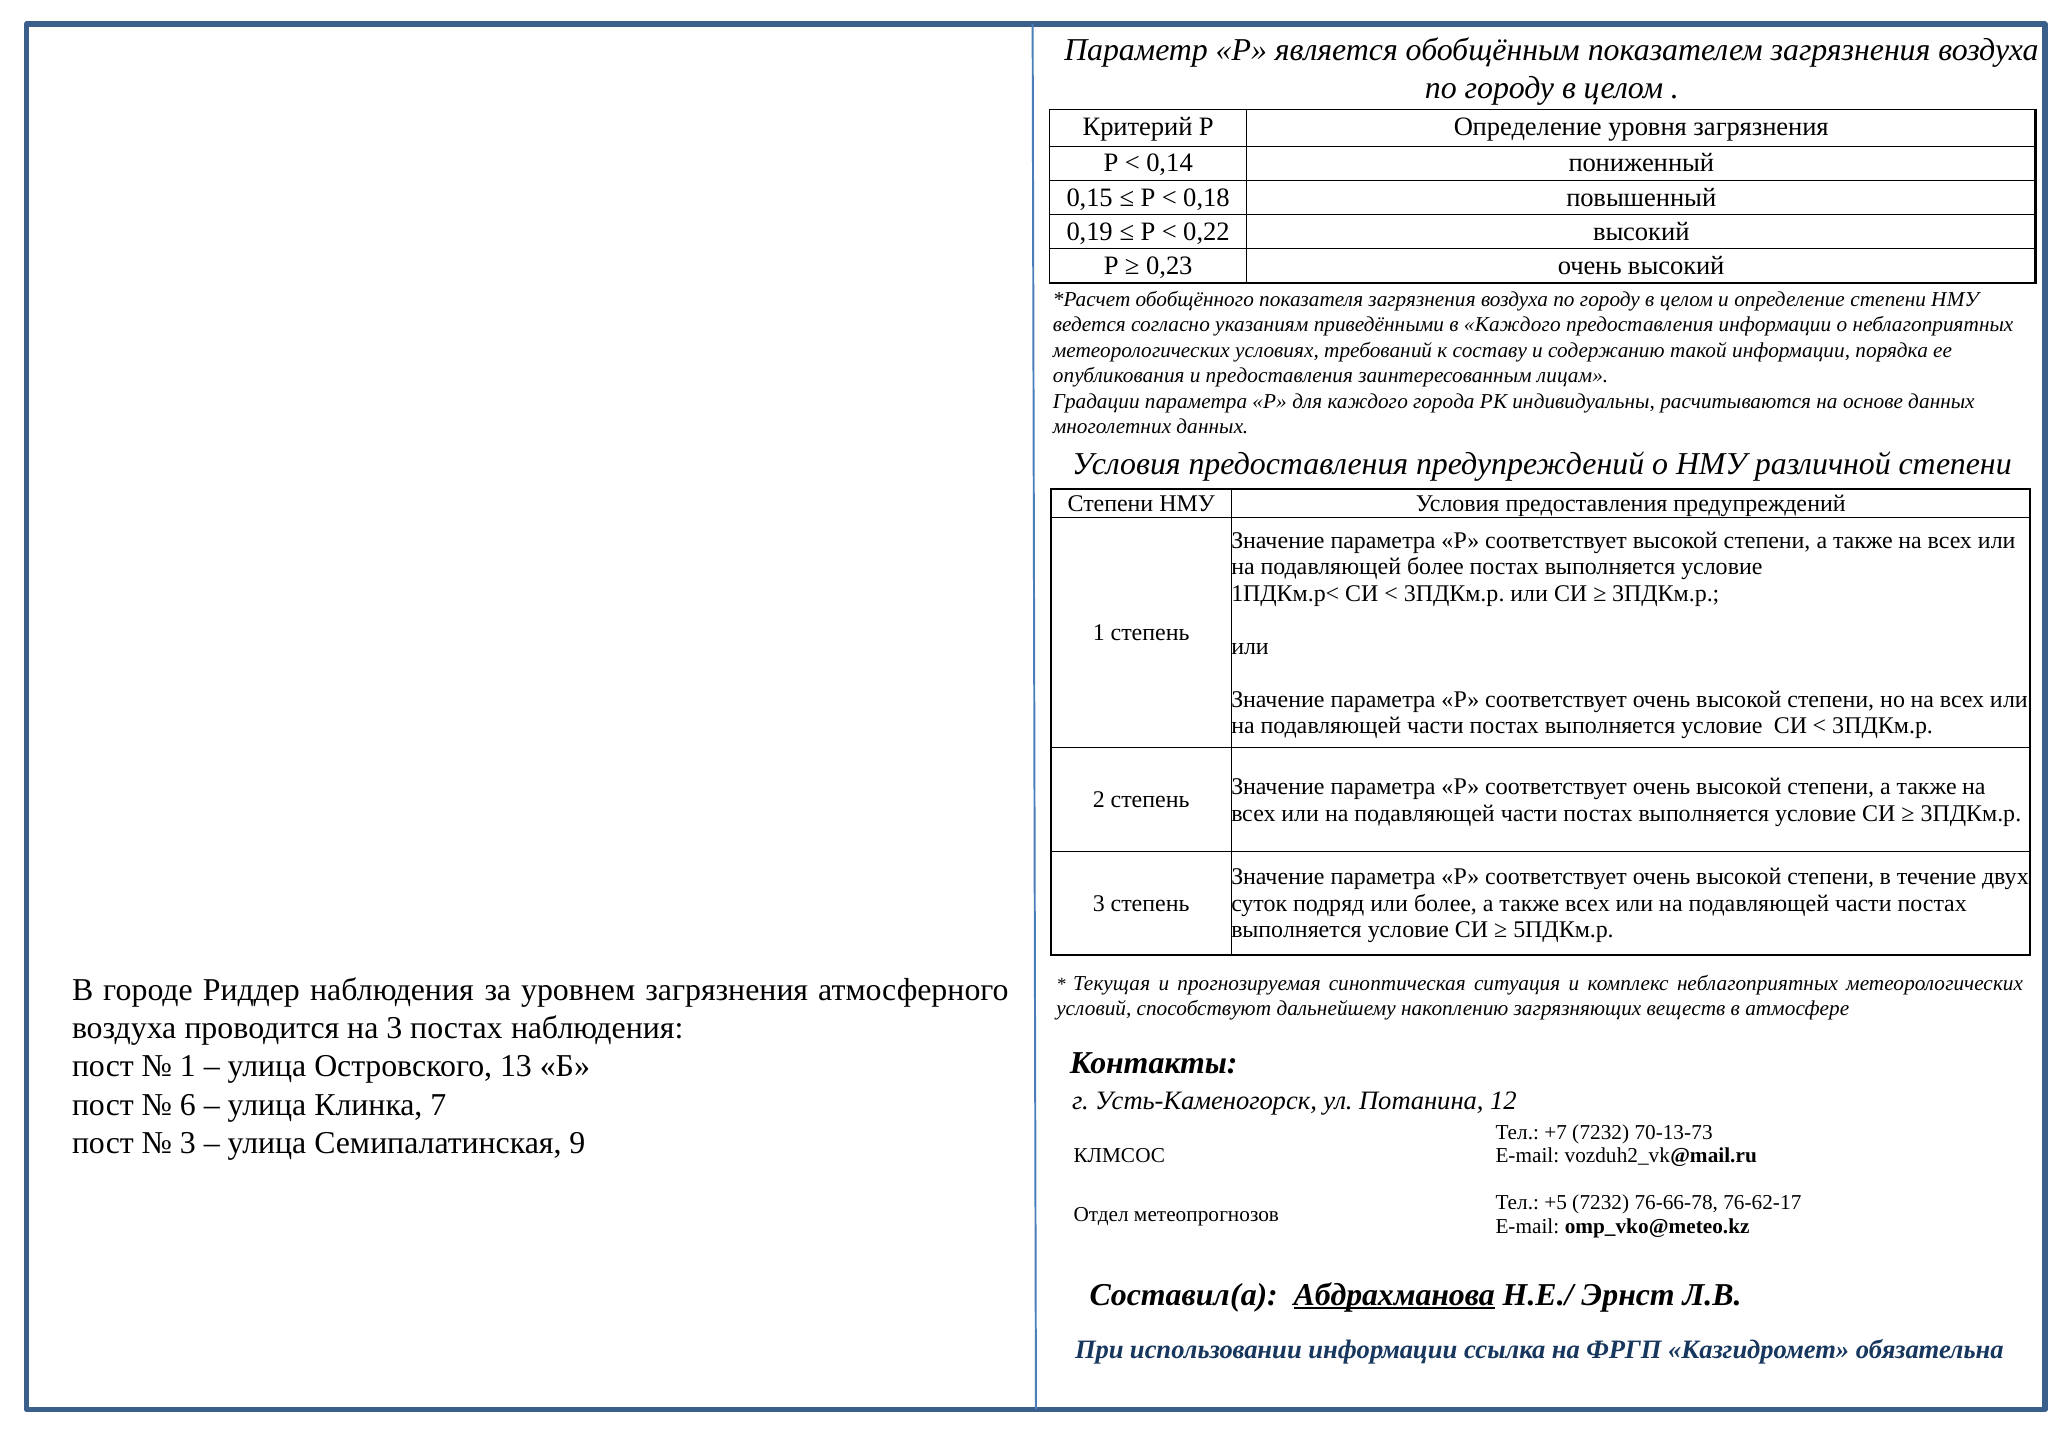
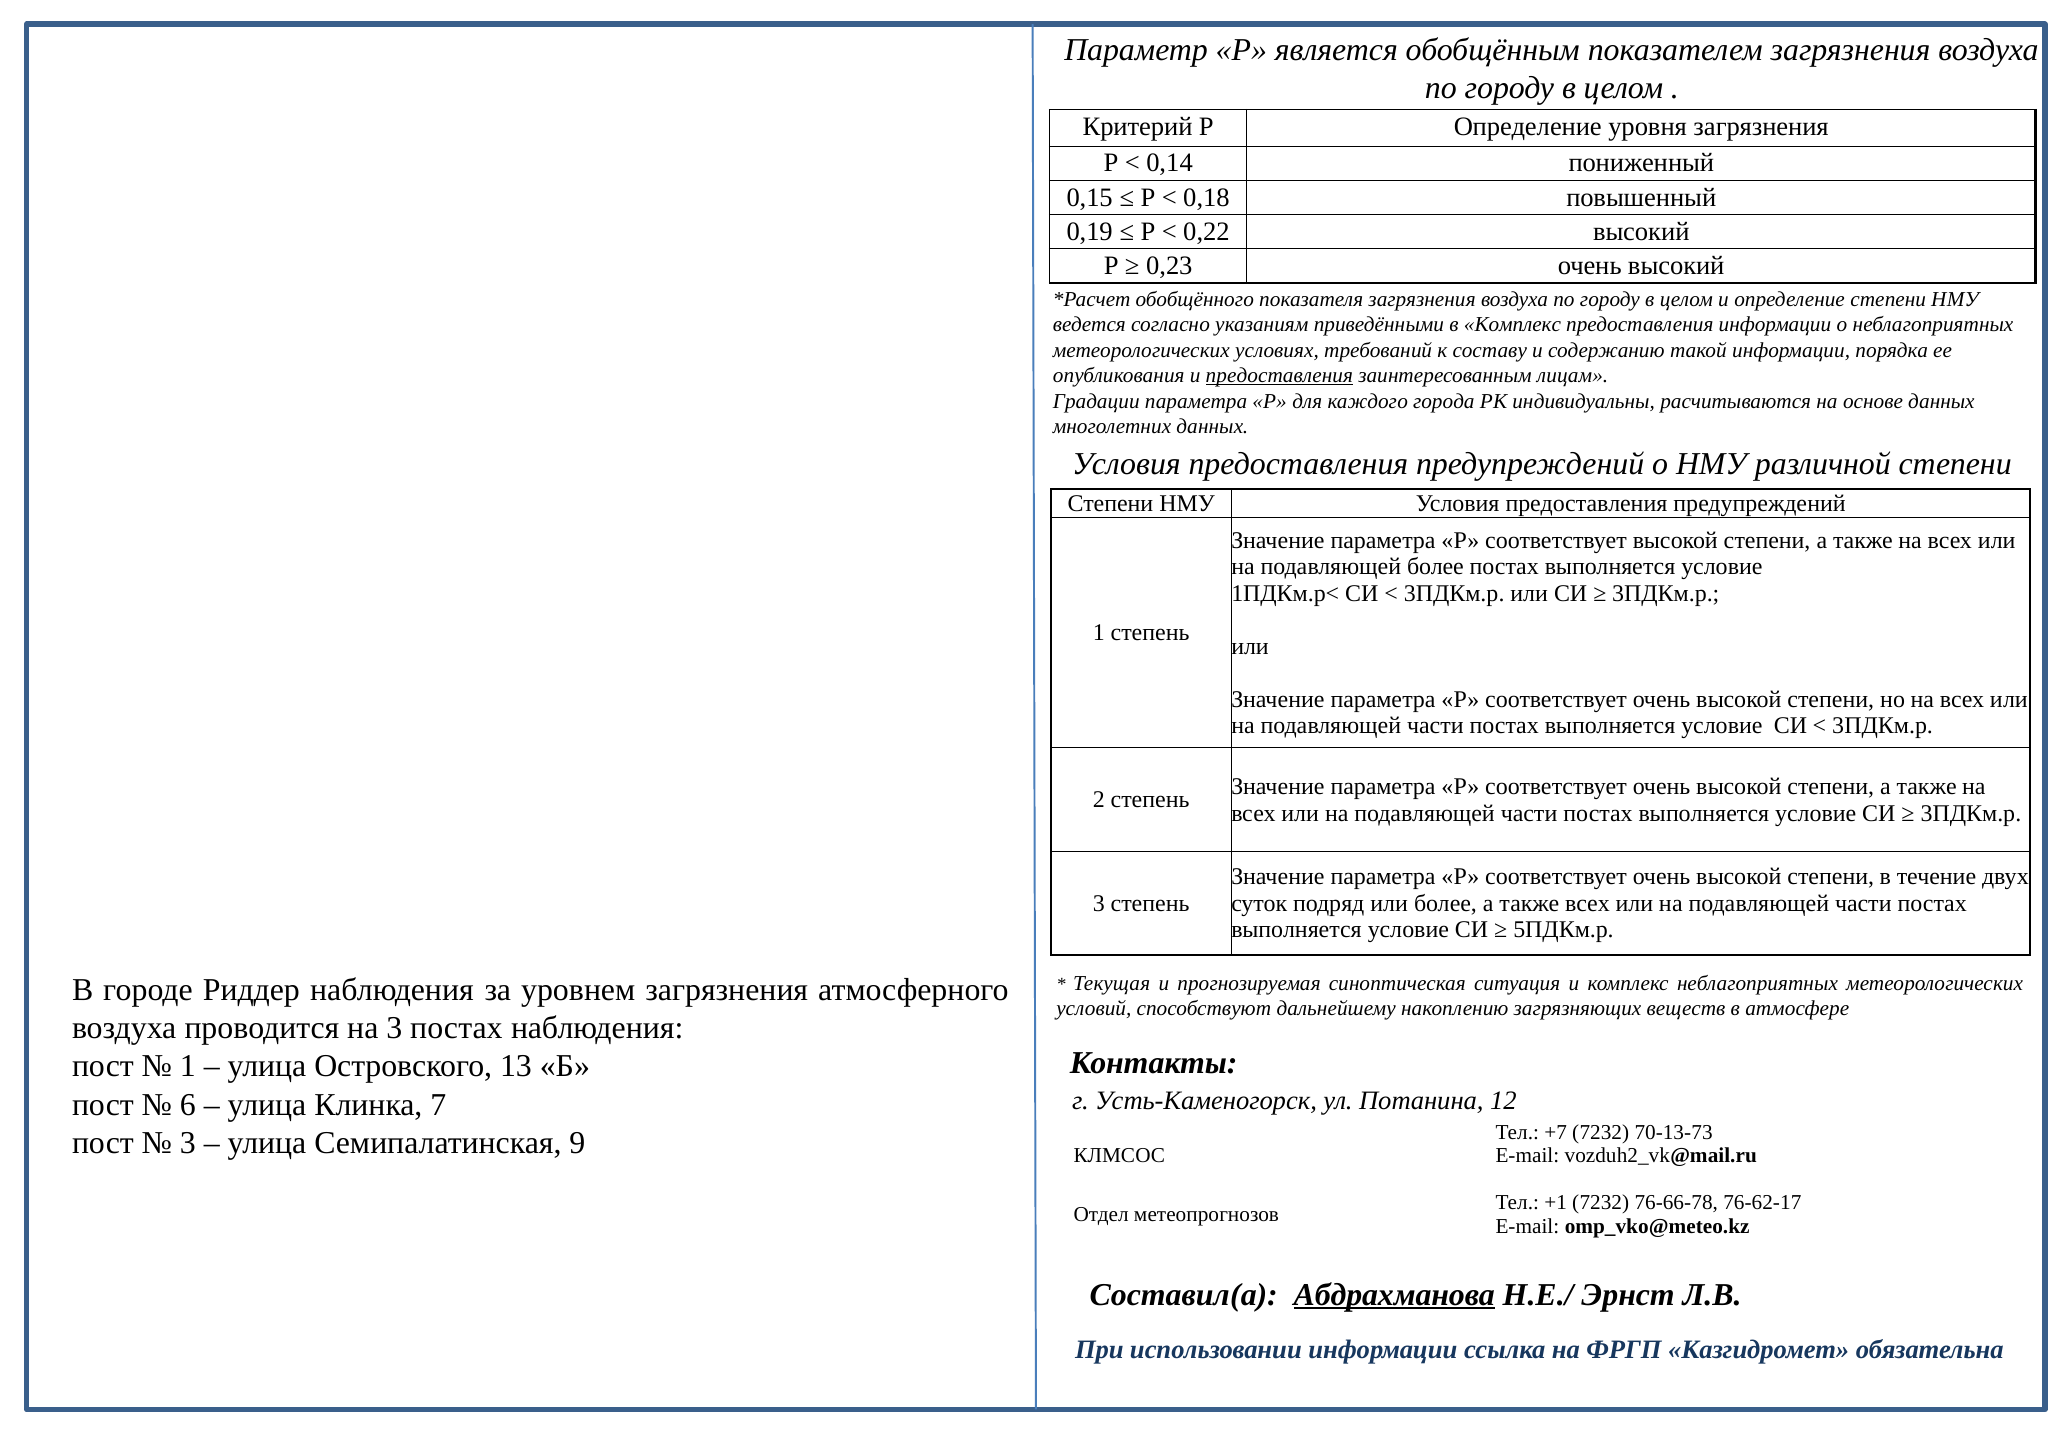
в Каждого: Каждого -> Комплекс (1512, 325)
предоставления underline: none -> present (1279, 376)
+5: +5 -> +1 (1556, 1203)
